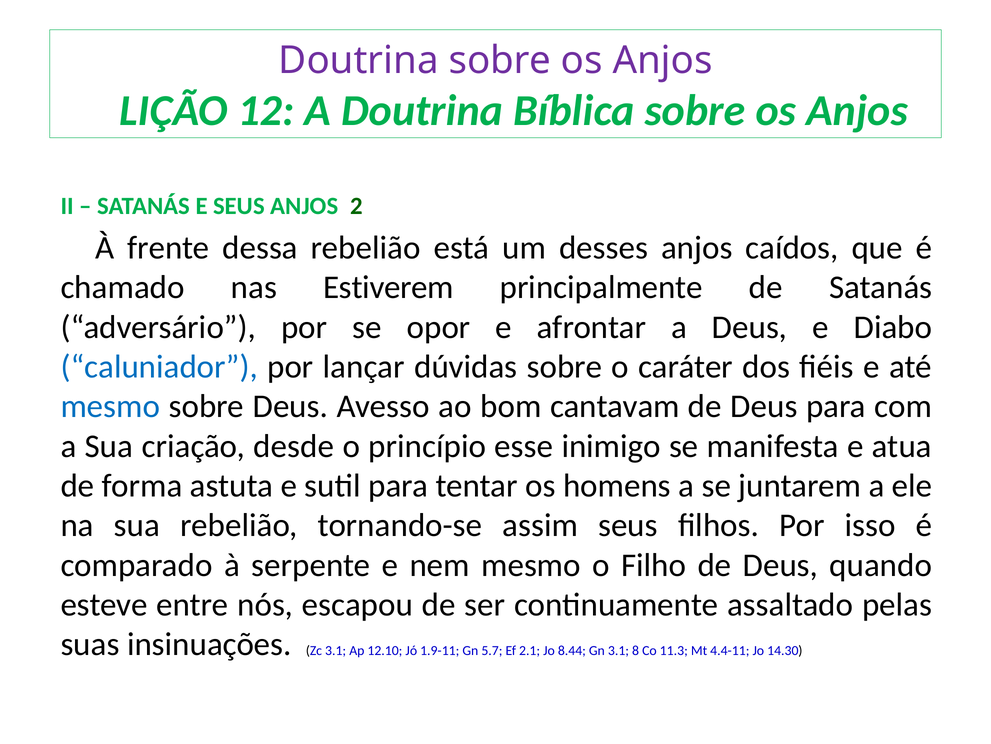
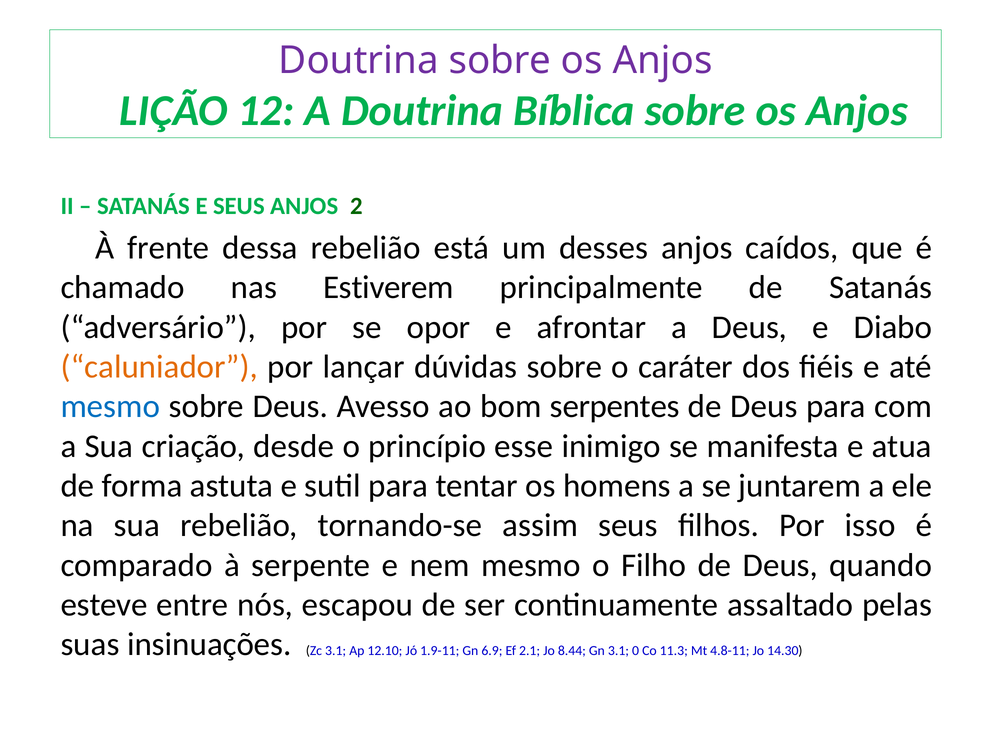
caluniador colour: blue -> orange (159, 366)
cantavam: cantavam -> serpentes (615, 406)
5.7: 5.7 -> 6.9 (492, 650)
8: 8 -> 0 (636, 650)
4.4-11: 4.4-11 -> 4.8-11 (730, 650)
